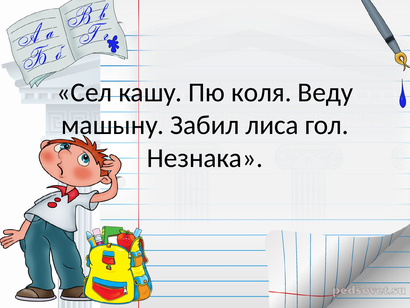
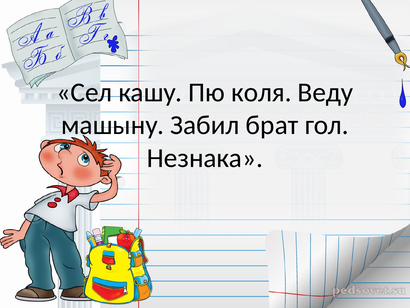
лиса: лиса -> брат (272, 125)
